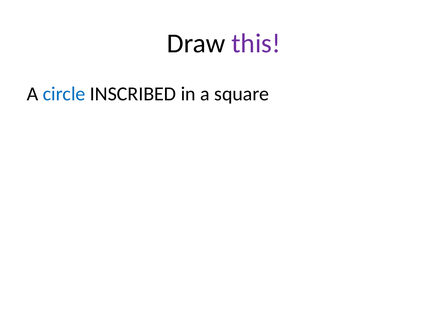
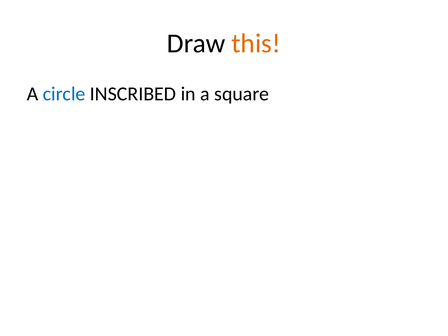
this colour: purple -> orange (256, 43)
